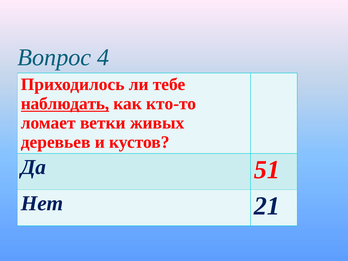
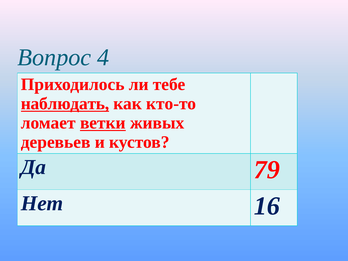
ветки underline: none -> present (103, 123)
51: 51 -> 79 (267, 170)
21: 21 -> 16 (267, 206)
